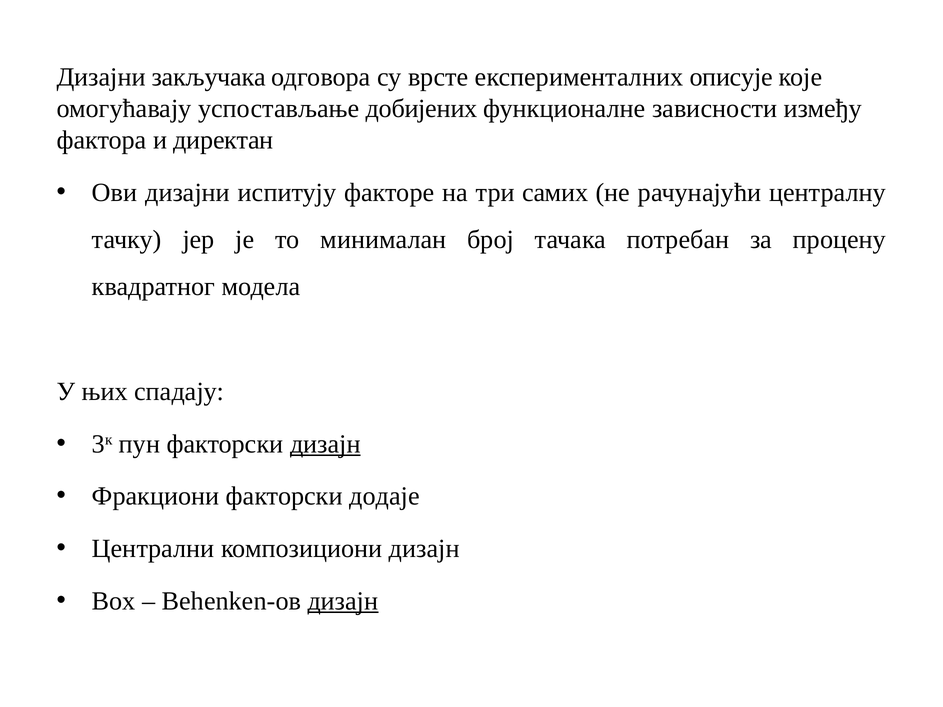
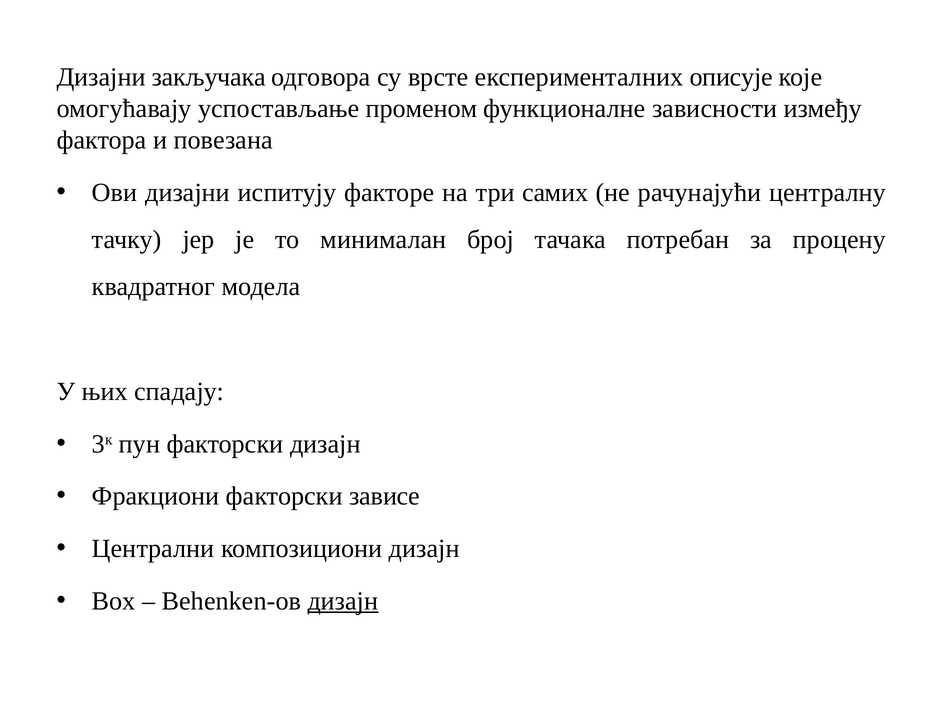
добијених: добијених -> променом (422, 109)
директан: директан -> повезана (223, 140)
дизајн underline: present -> none (325, 444)
додаје: додаје -> зависе (385, 496)
